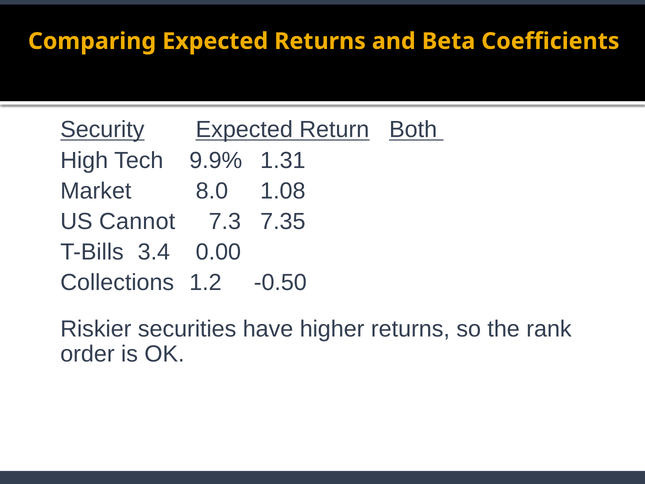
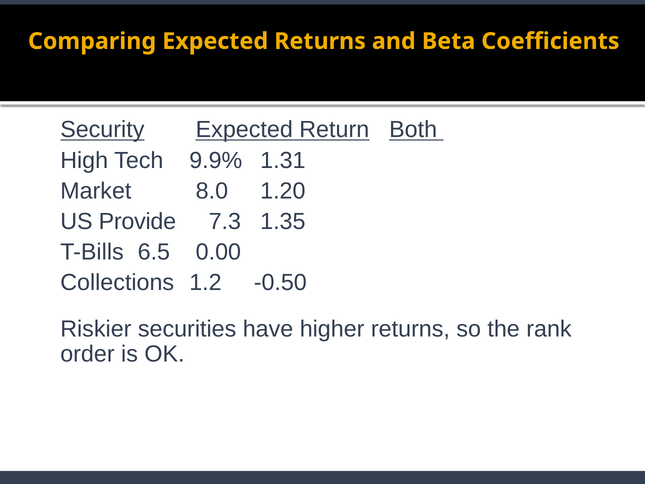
1.08: 1.08 -> 1.20 (283, 191)
Cannot: Cannot -> Provide (137, 221)
7.35: 7.35 -> 1.35 (283, 221)
3.4: 3.4 -> 6.5 (154, 252)
